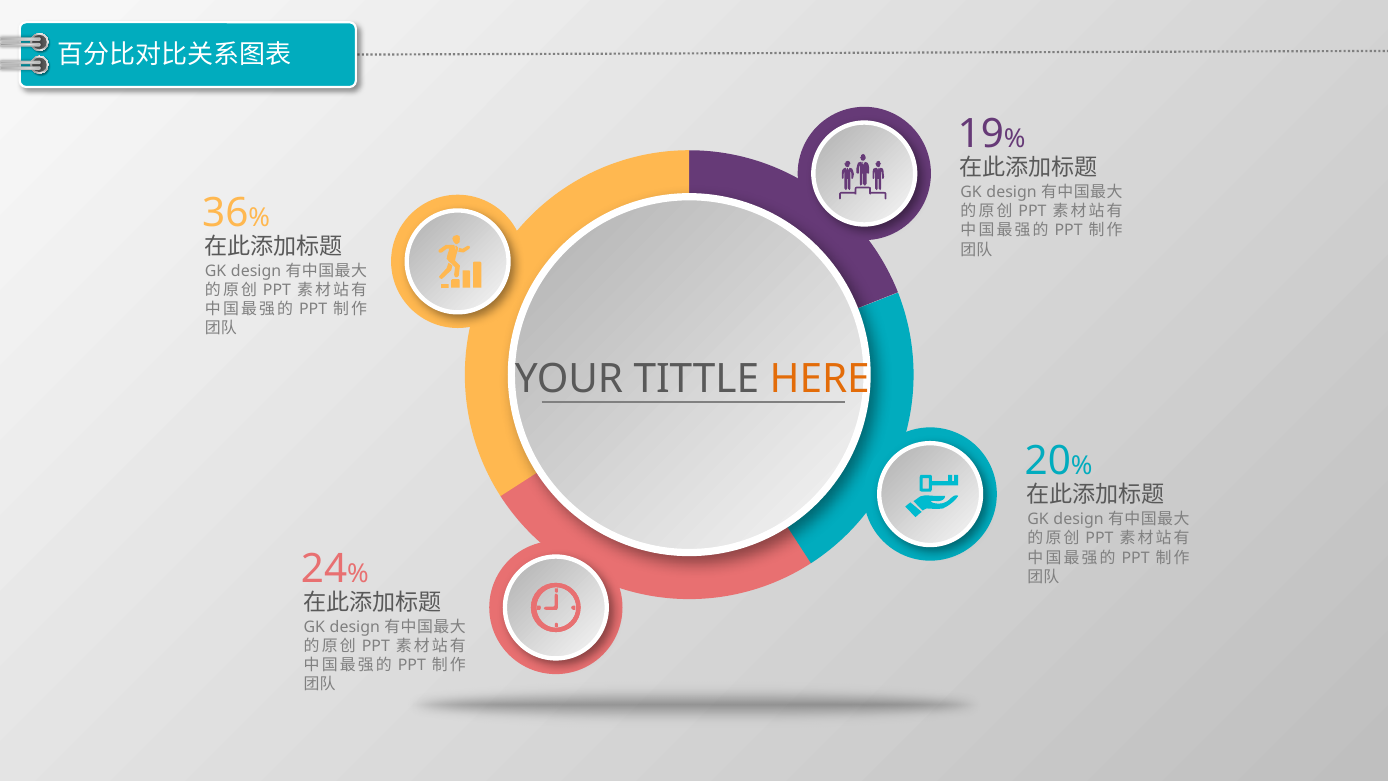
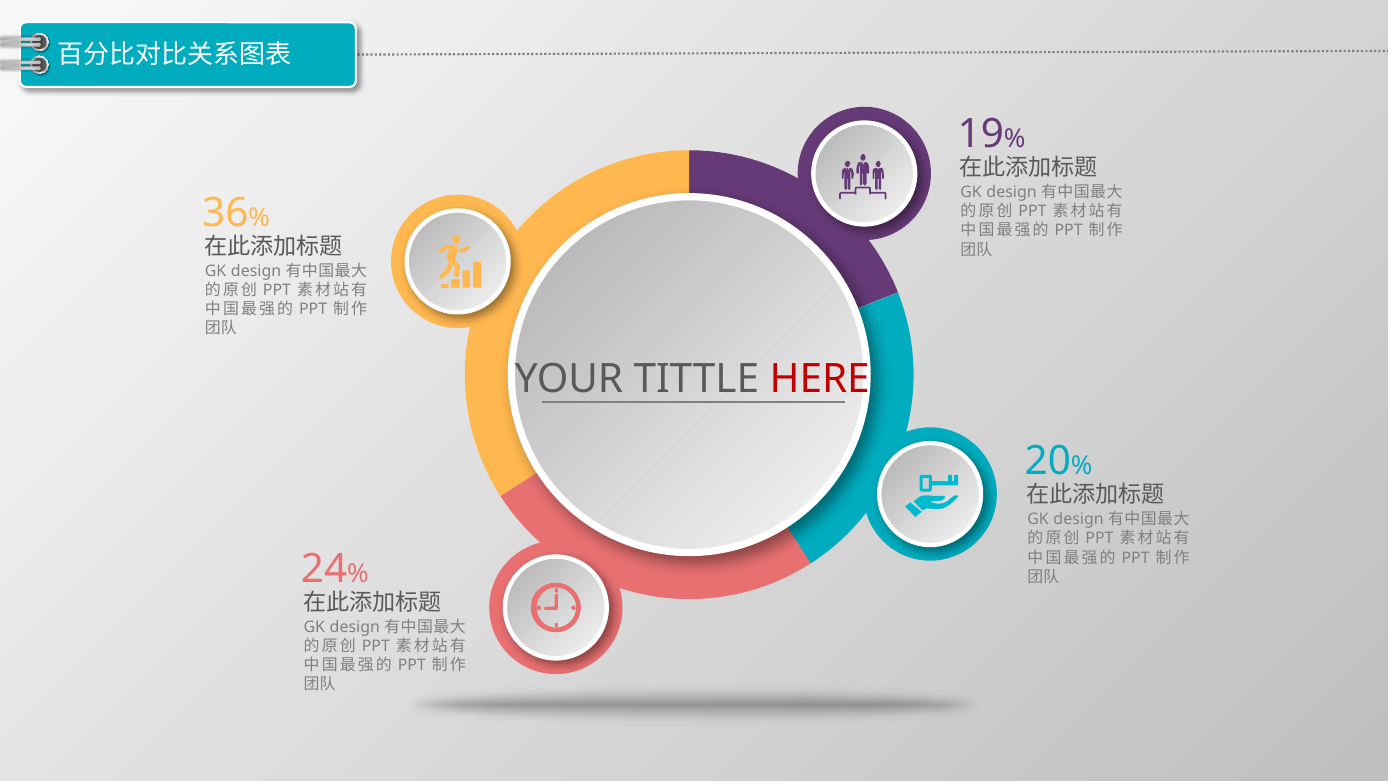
HERE colour: orange -> red (820, 379)
